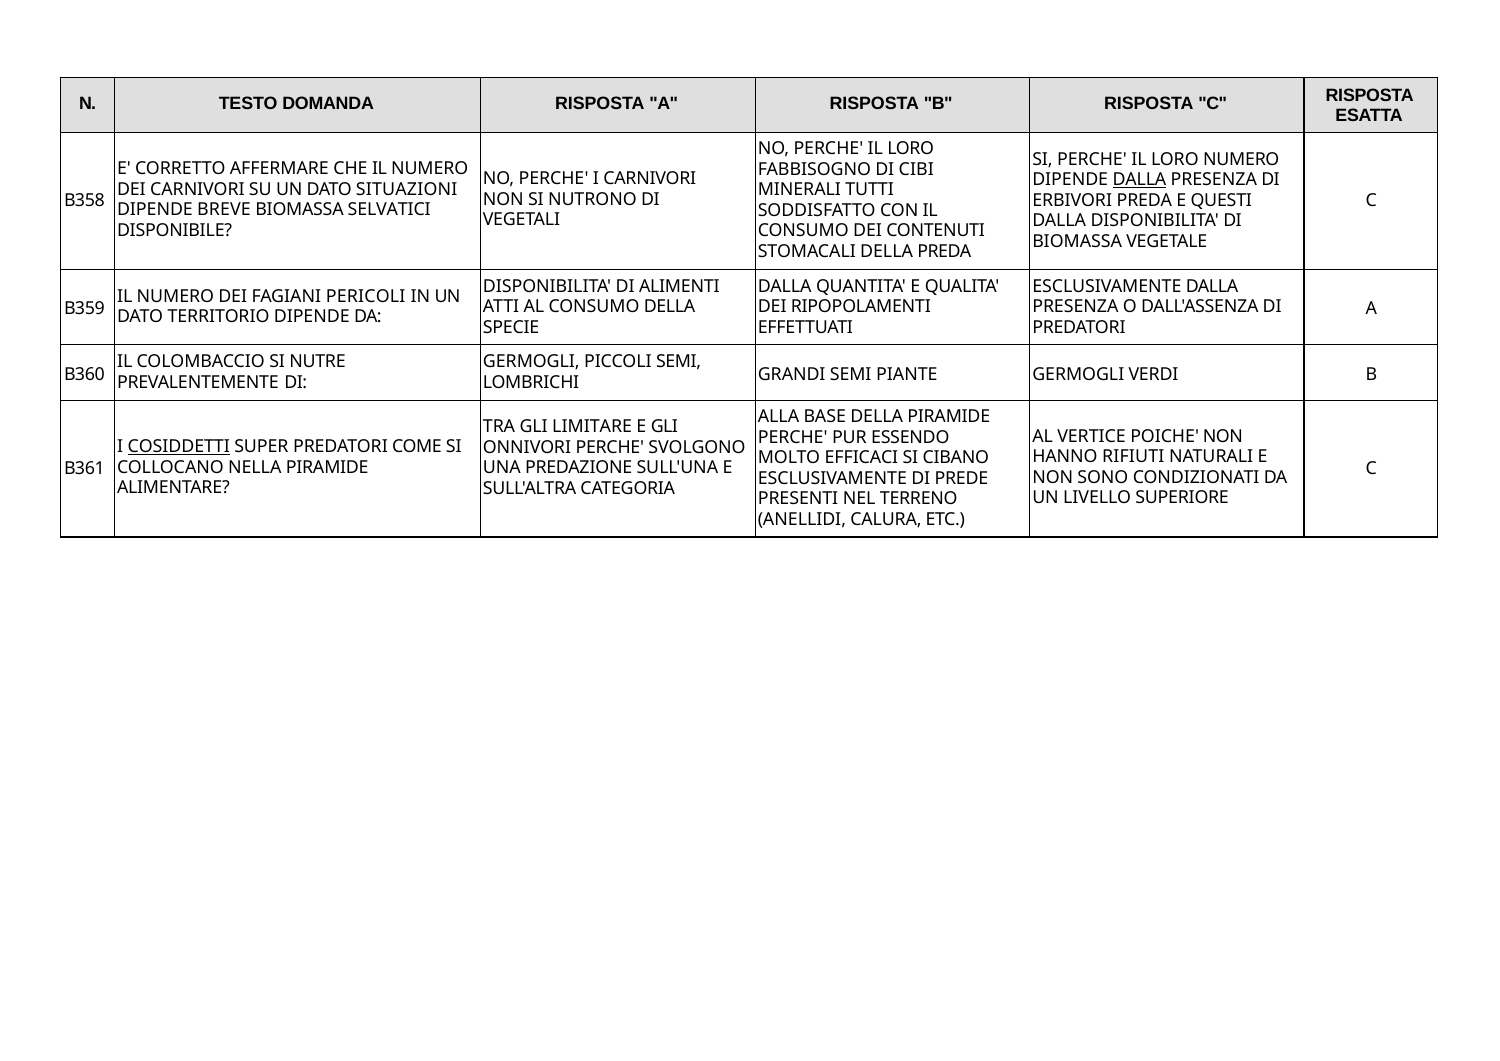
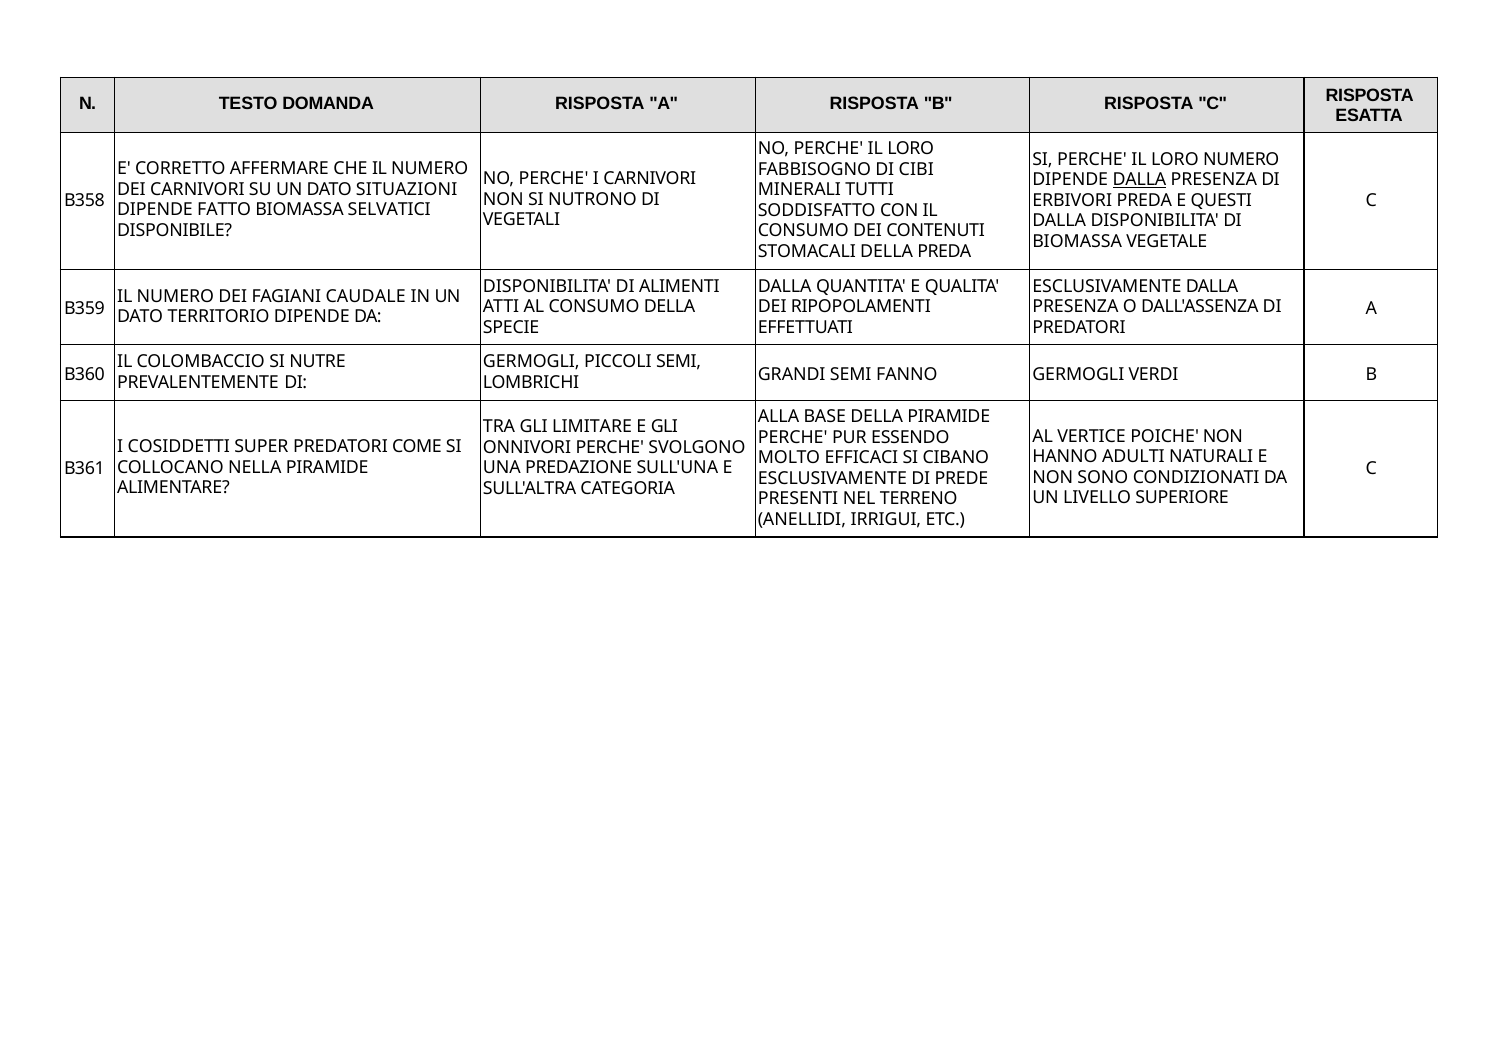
BREVE: BREVE -> FATTO (224, 210)
PERICOLI: PERICOLI -> CAUDALE (366, 296)
PIANTE: PIANTE -> FANNO (907, 374)
COSIDDETTI underline: present -> none (179, 447)
RIFIUTI: RIFIUTI -> ADULTI (1133, 457)
CALURA: CALURA -> IRRIGUI (886, 519)
